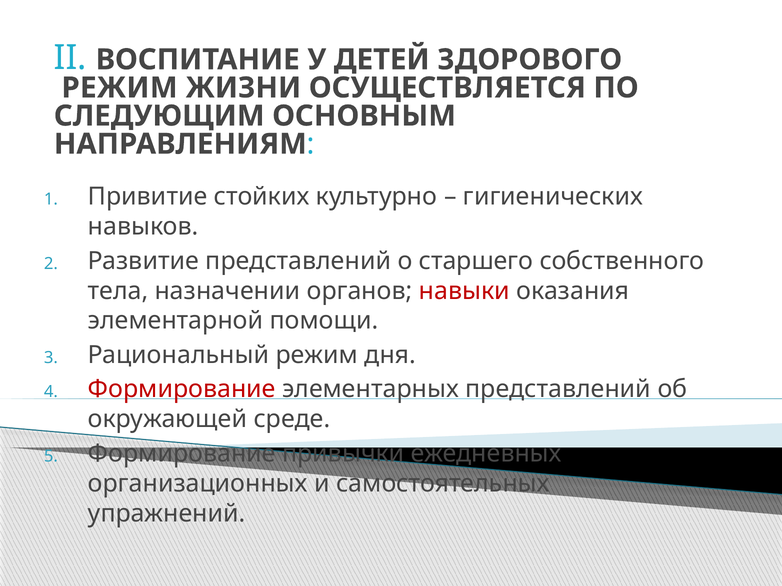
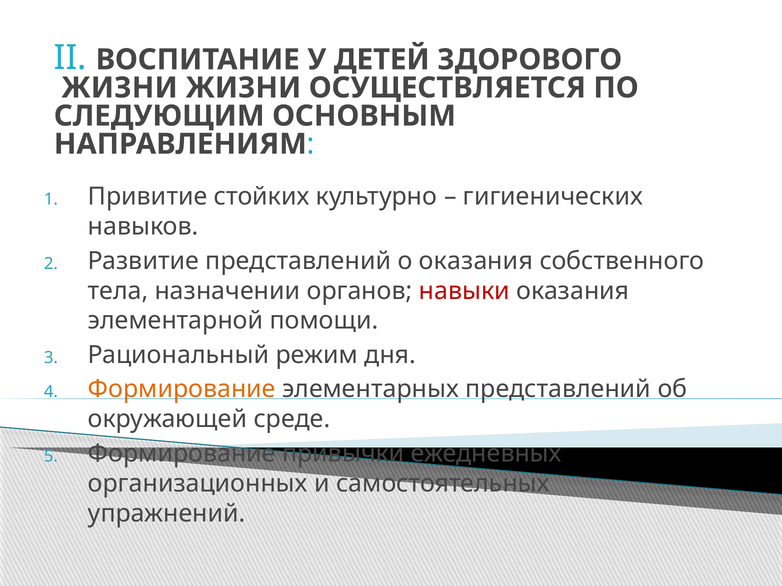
РЕЖИМ: РЕЖИМ -> ЖИЗНИ (120, 88)
о старшего: старшего -> оказания (476, 261)
Формирование colour: red -> orange (182, 390)
